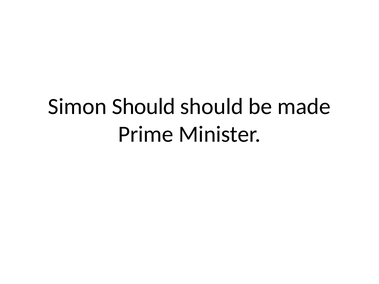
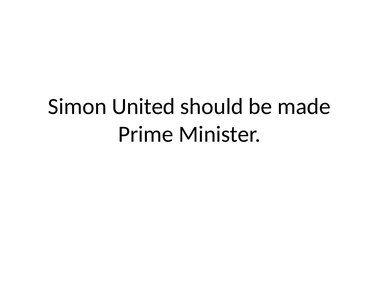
Simon Should: Should -> United (144, 106)
